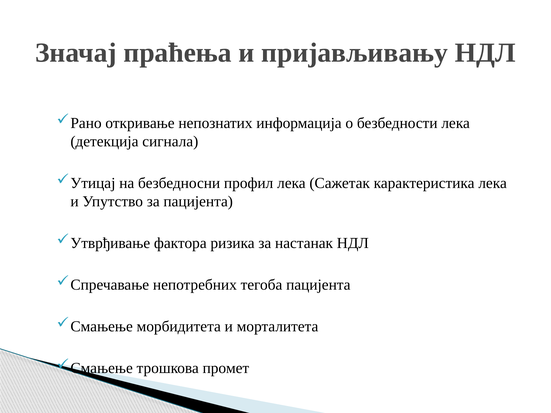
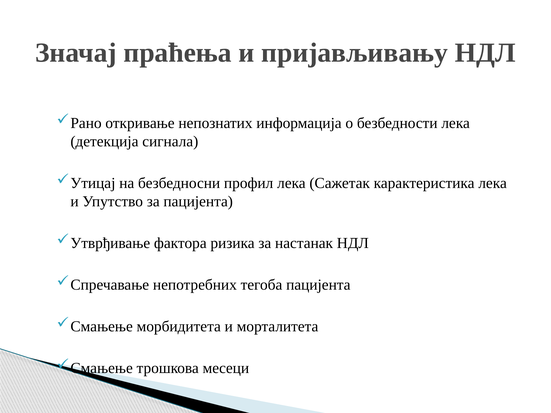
промет: промет -> месеци (226, 368)
